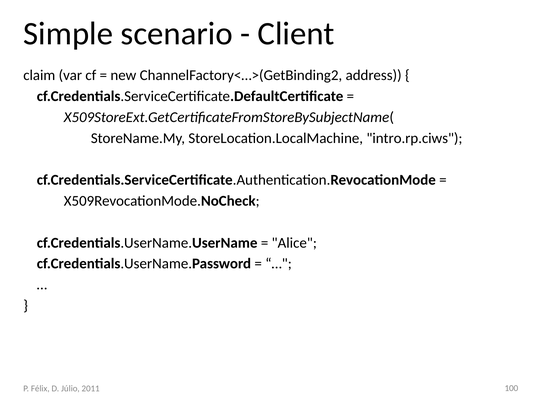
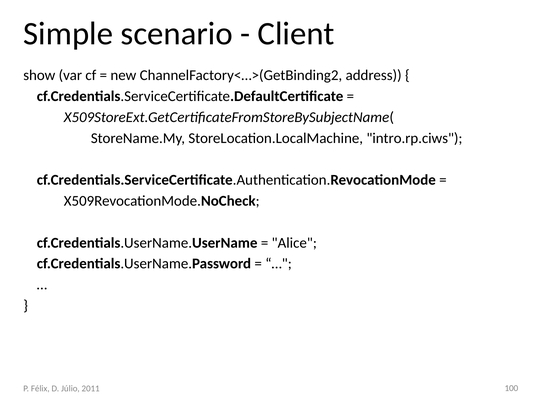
claim: claim -> show (39, 75)
